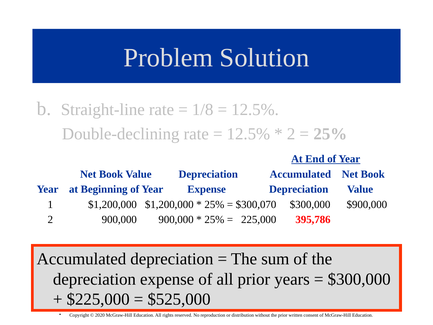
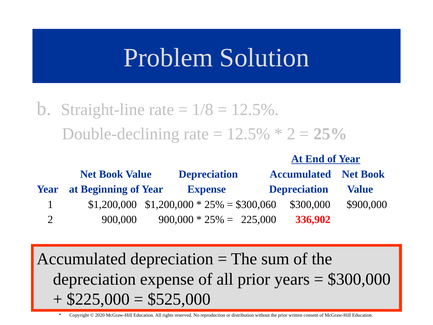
$300,070: $300,070 -> $300,060 (256, 204)
395,786: 395,786 -> 336,902 (313, 219)
